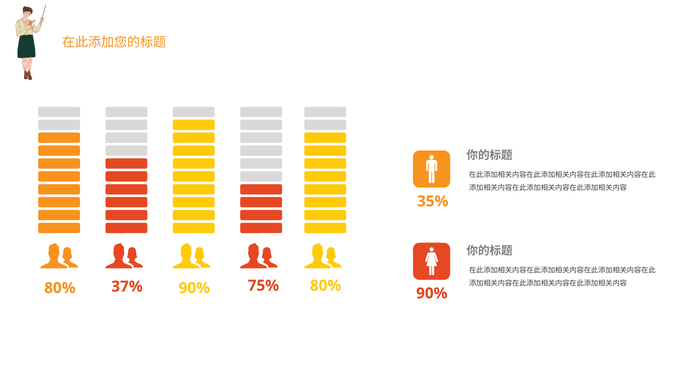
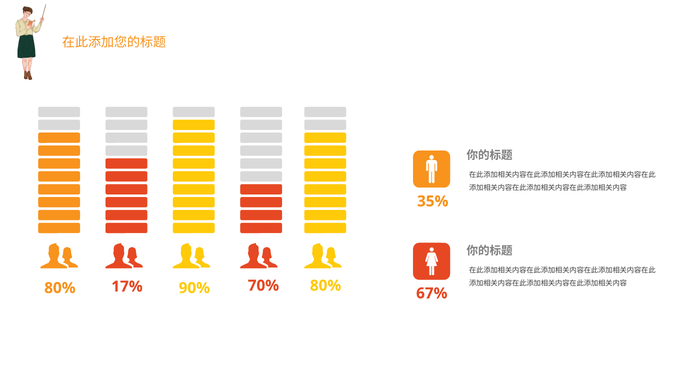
37%: 37% -> 17% (127, 286)
75%: 75% -> 70% (263, 285)
90%: 90% -> 67% (432, 293)
